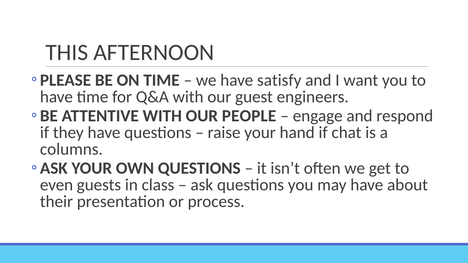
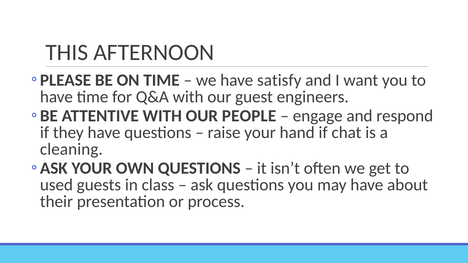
columns: columns -> cleaning (71, 149)
even: even -> used (56, 185)
